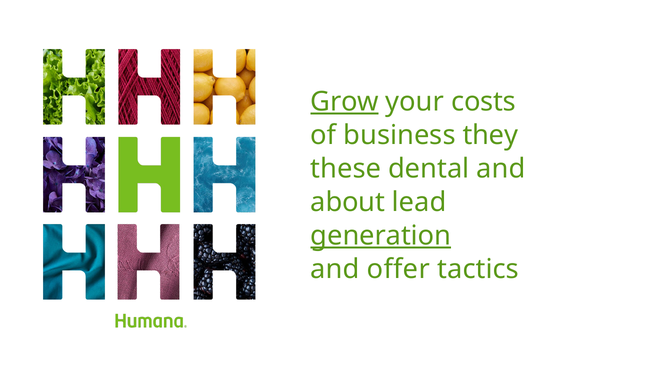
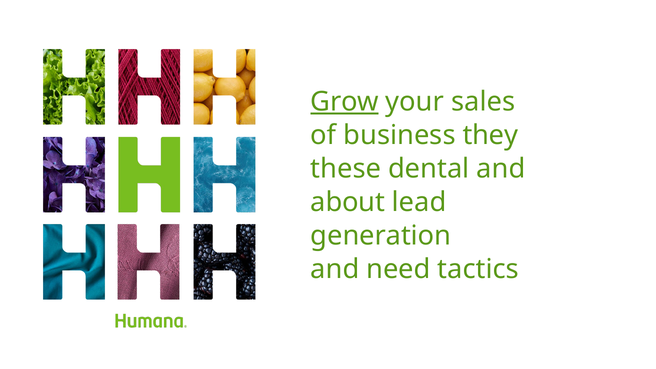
costs: costs -> sales (483, 102)
generation underline: present -> none (381, 236)
offer: offer -> need (399, 269)
